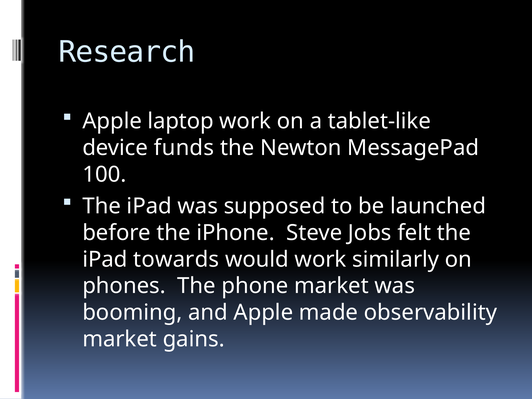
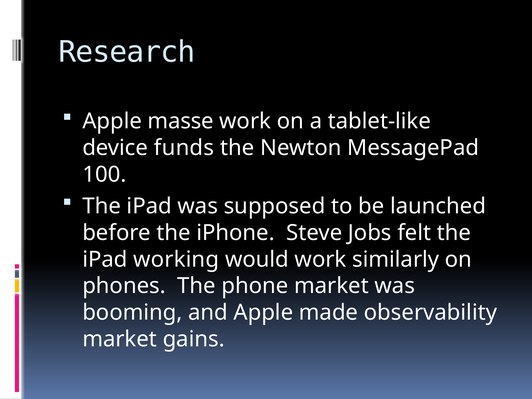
laptop: laptop -> masse (181, 121)
towards: towards -> working (176, 259)
